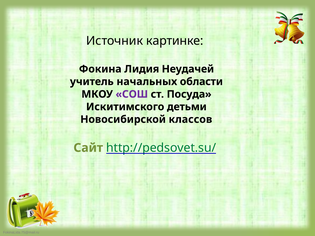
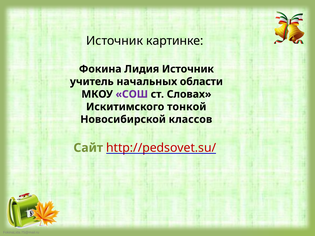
Лидия Неудачей: Неудачей -> Источник (188, 69)
Посуда: Посуда -> Словах (189, 94)
детьми: детьми -> тонкой (187, 107)
http://pedsovet.su/ colour: green -> red (161, 148)
